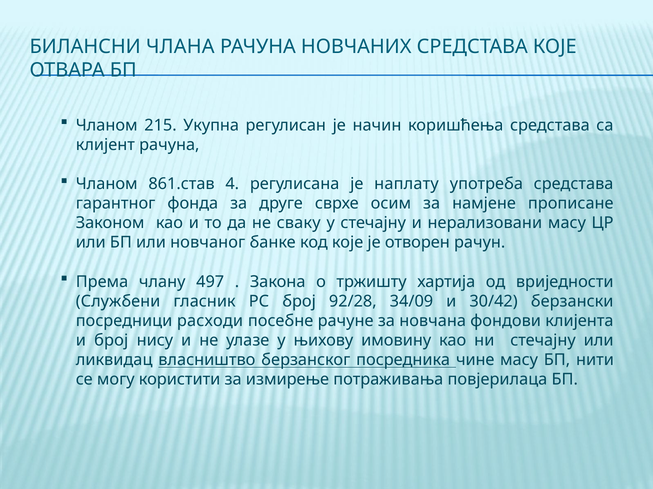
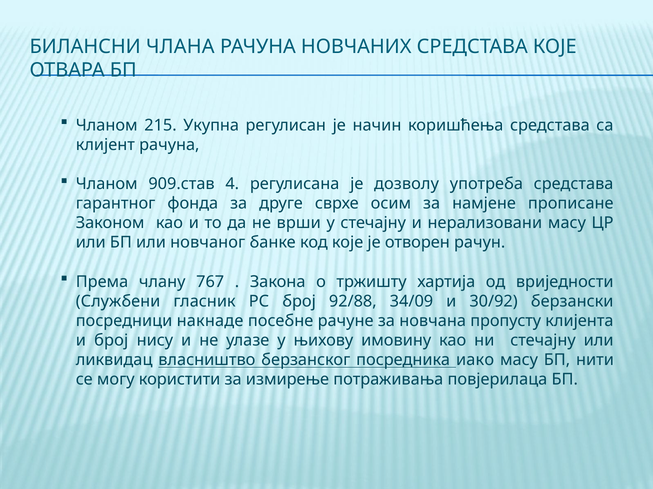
861.став: 861.став -> 909.став (182, 184)
наплату: наплату -> дозволу (407, 184)
сваку: сваку -> врши (299, 223)
497: 497 -> 767 (210, 282)
92/28: 92/28 -> 92/88 (353, 302)
30/42: 30/42 -> 30/92 (494, 302)
расходи: расходи -> накнаде (210, 321)
фондови: фондови -> пропусту (506, 321)
чине: чине -> иако (475, 360)
